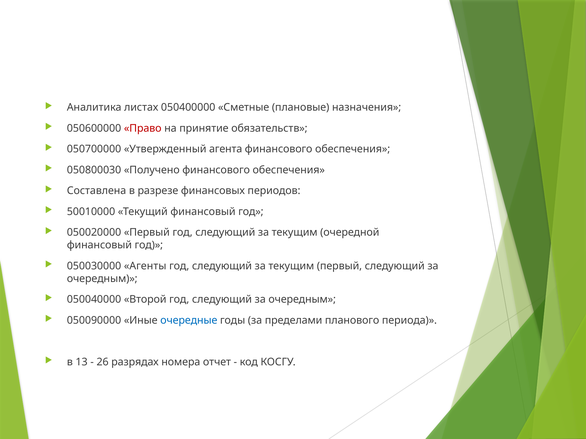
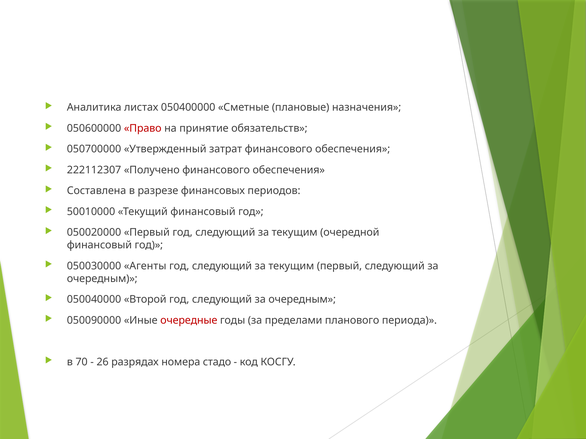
агента: агента -> затрат (226, 149)
050800030: 050800030 -> 222112307 (94, 170)
очередные colour: blue -> red (189, 321)
13: 13 -> 70 (82, 362)
отчет: отчет -> стадо (217, 362)
